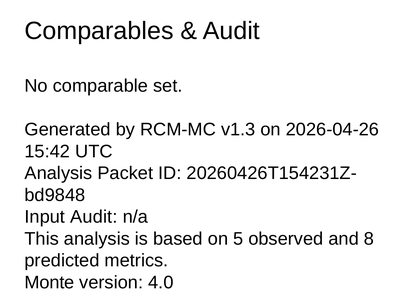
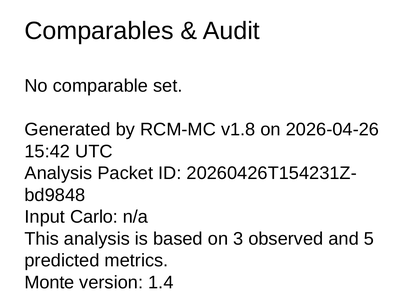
v1.3: v1.3 -> v1.8 (238, 130)
Input Audit: Audit -> Carlo (94, 217)
5: 5 -> 3 (238, 239)
8: 8 -> 5 (369, 239)
4.0: 4.0 -> 1.4 (161, 283)
